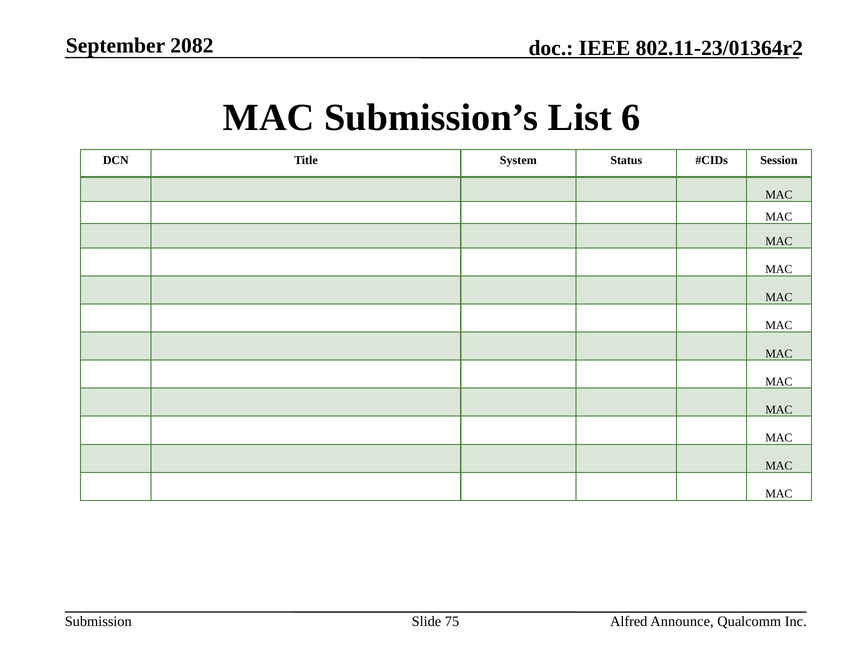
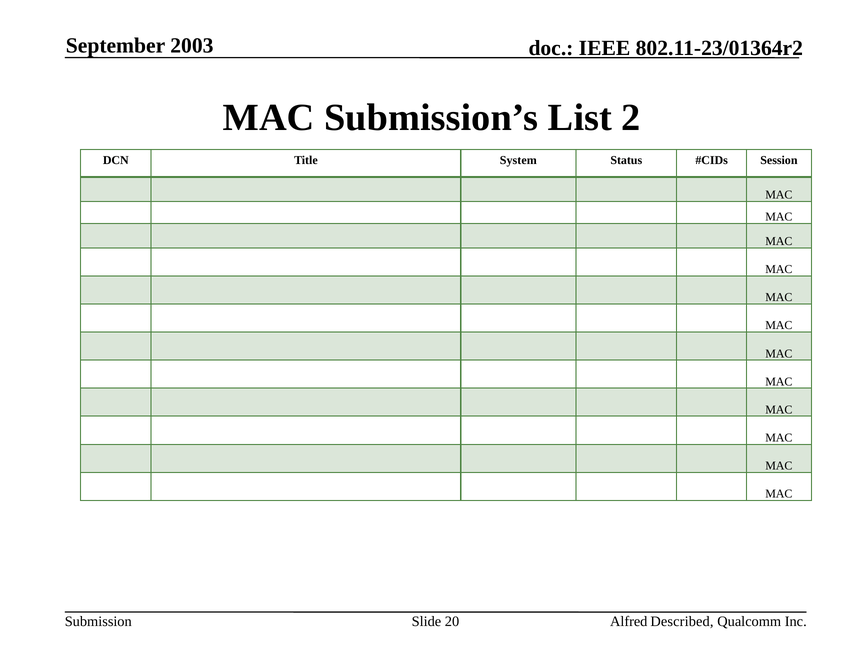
2082: 2082 -> 2003 (192, 46)
6: 6 -> 2 (631, 118)
75: 75 -> 20 (452, 621)
Announce: Announce -> Described (682, 621)
